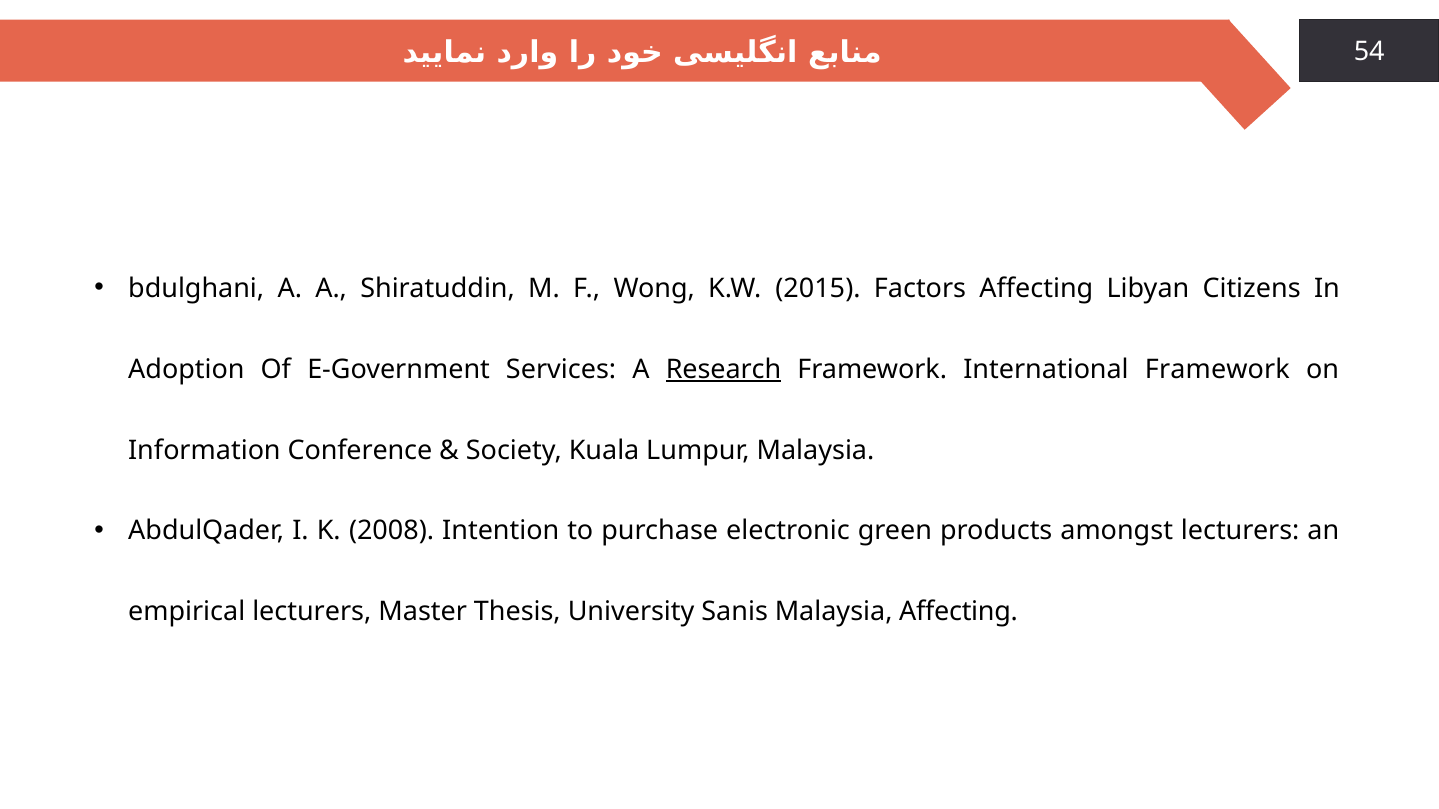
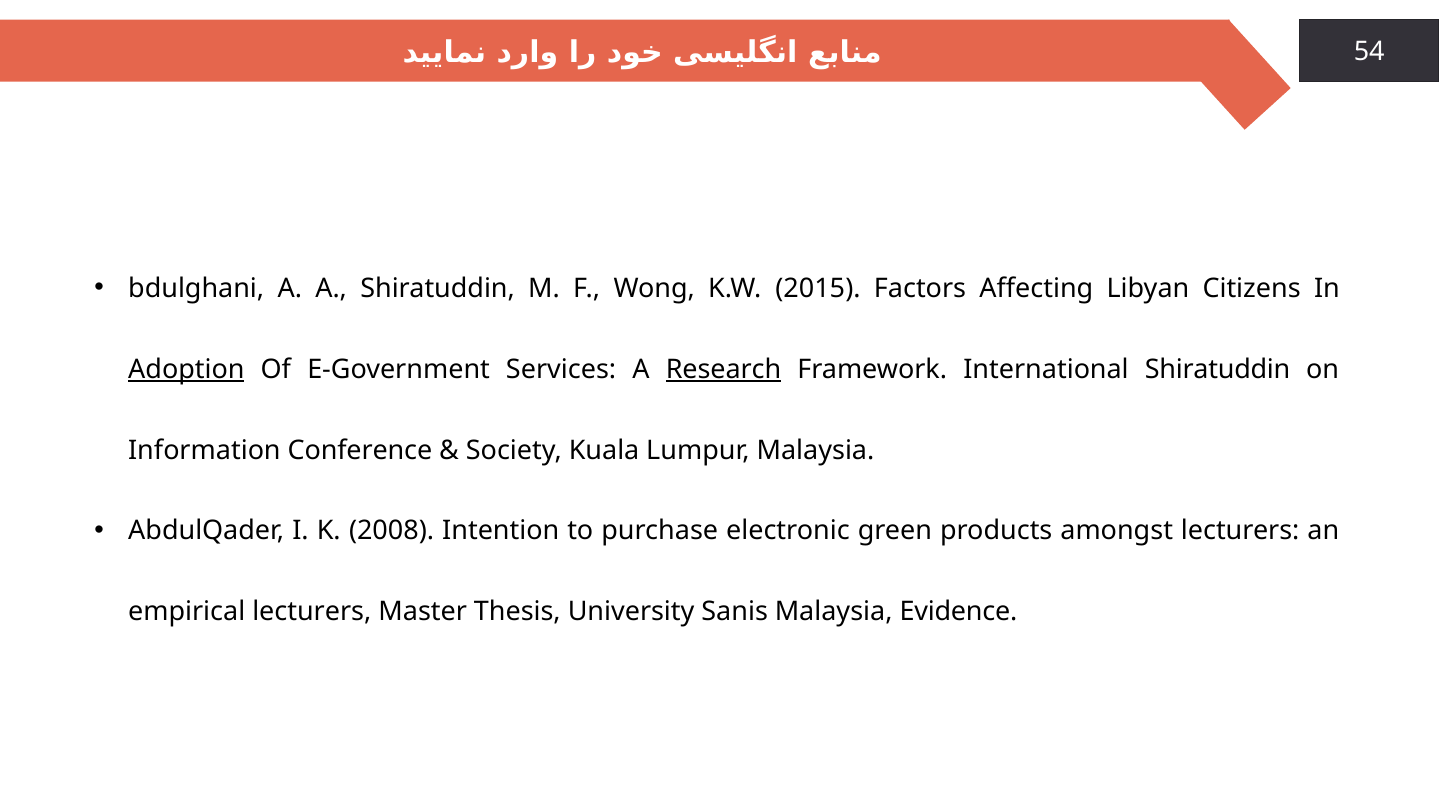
Adoption underline: none -> present (186, 369)
International Framework: Framework -> Shiratuddin (1218, 369)
Malaysia Affecting: Affecting -> Evidence (958, 612)
